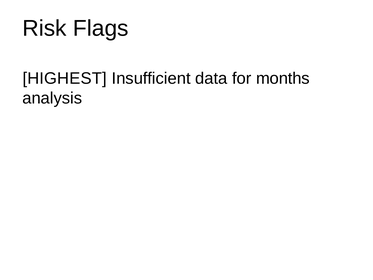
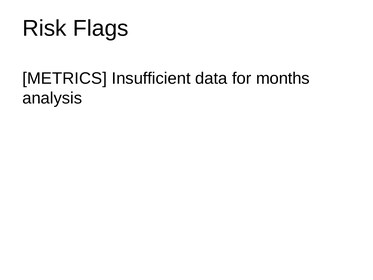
HIGHEST: HIGHEST -> METRICS (65, 78)
